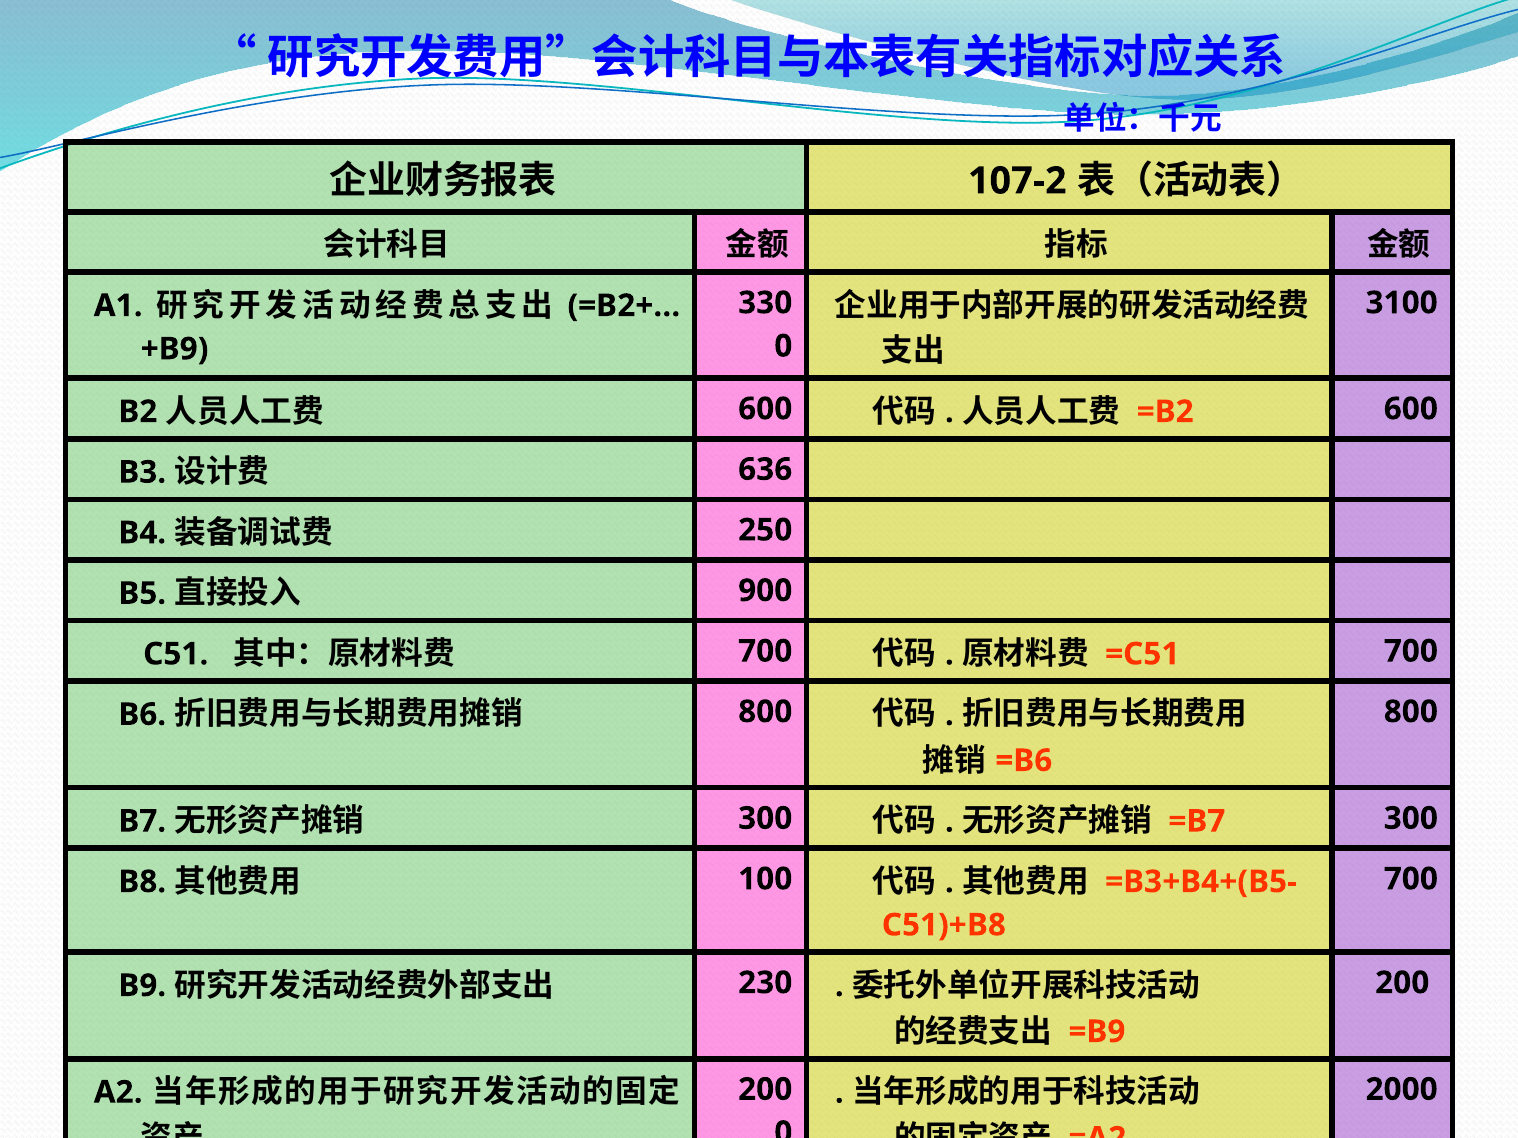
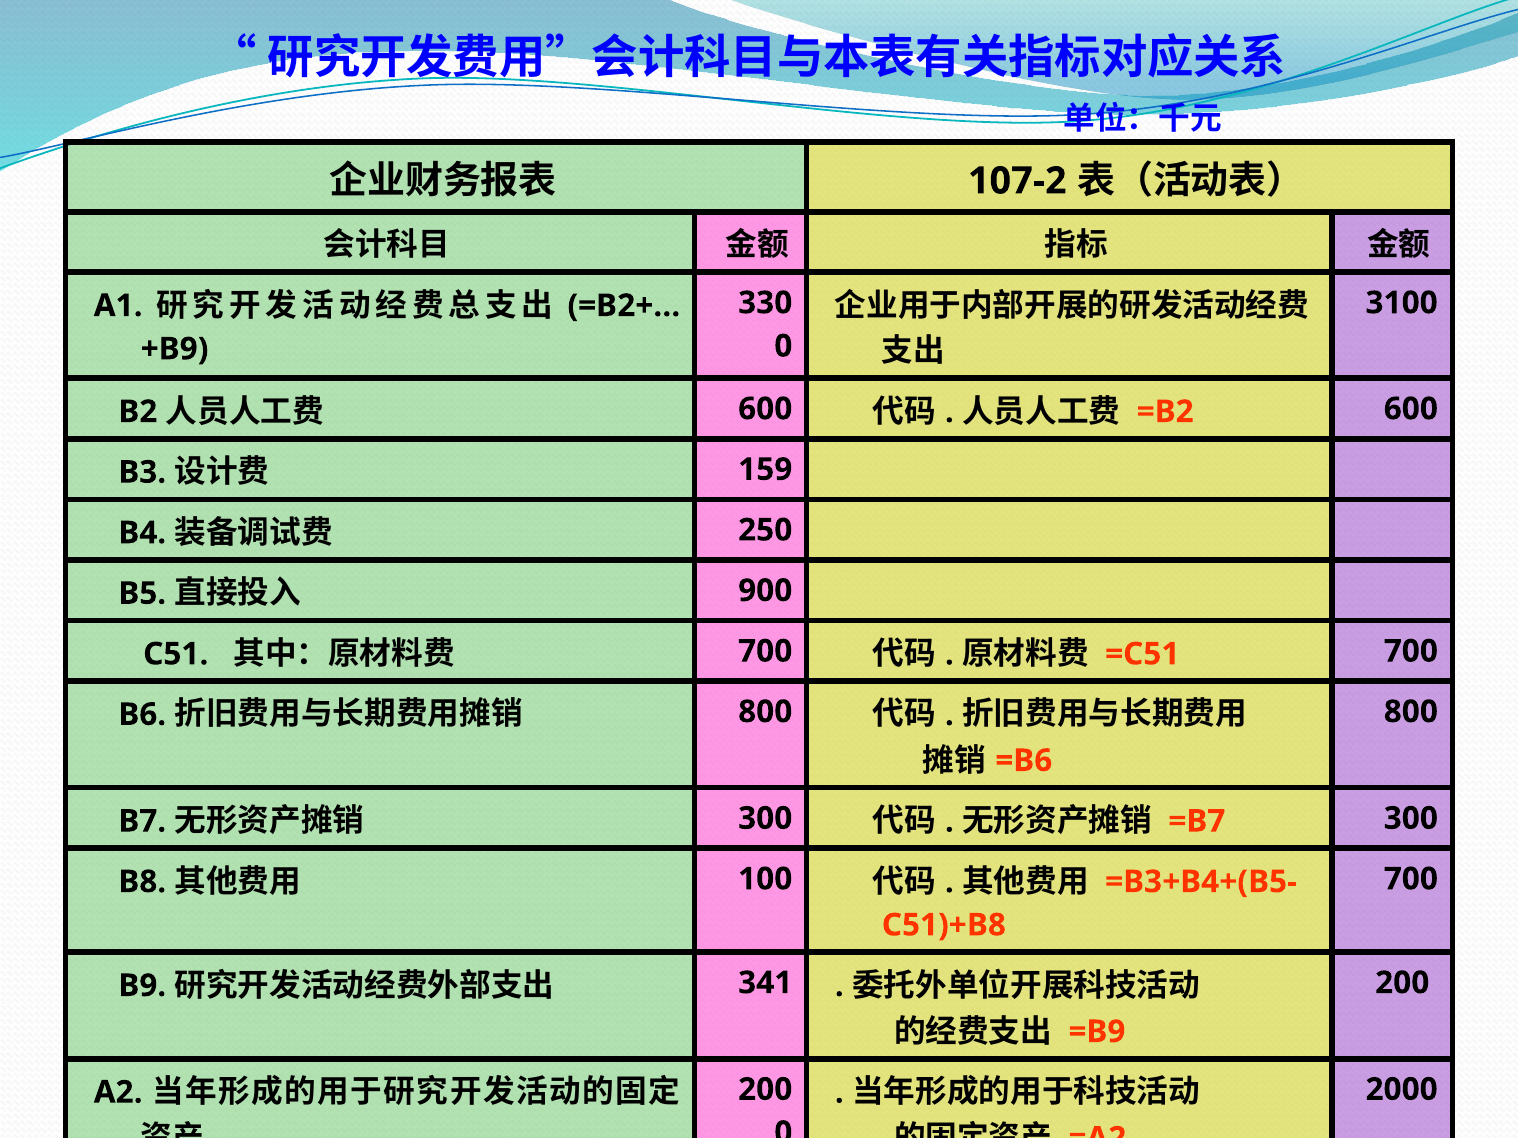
636: 636 -> 159 (765, 470)
230: 230 -> 341 (765, 983)
